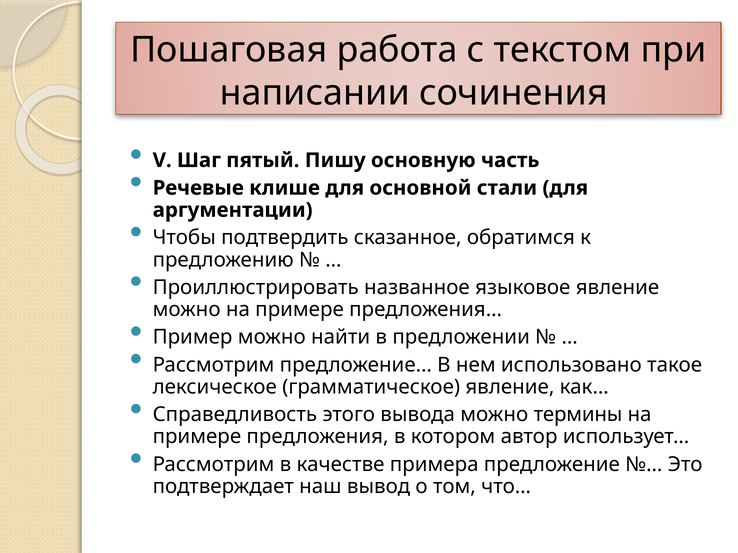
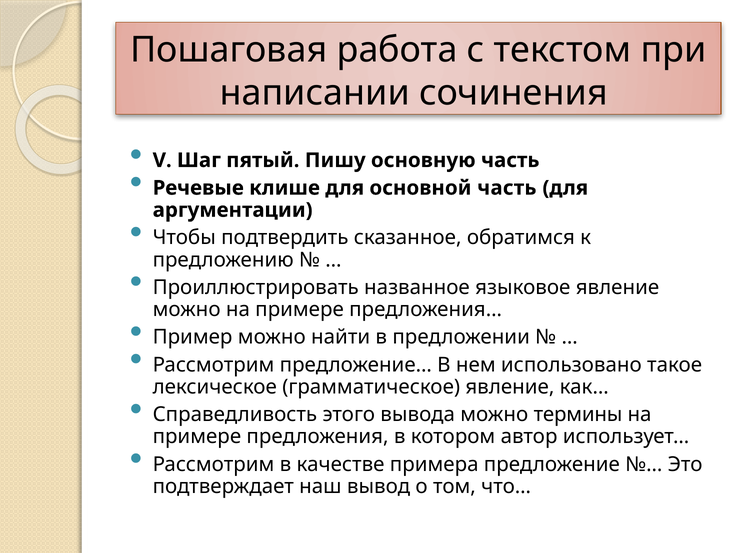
основной стали: стали -> часть (507, 188)
